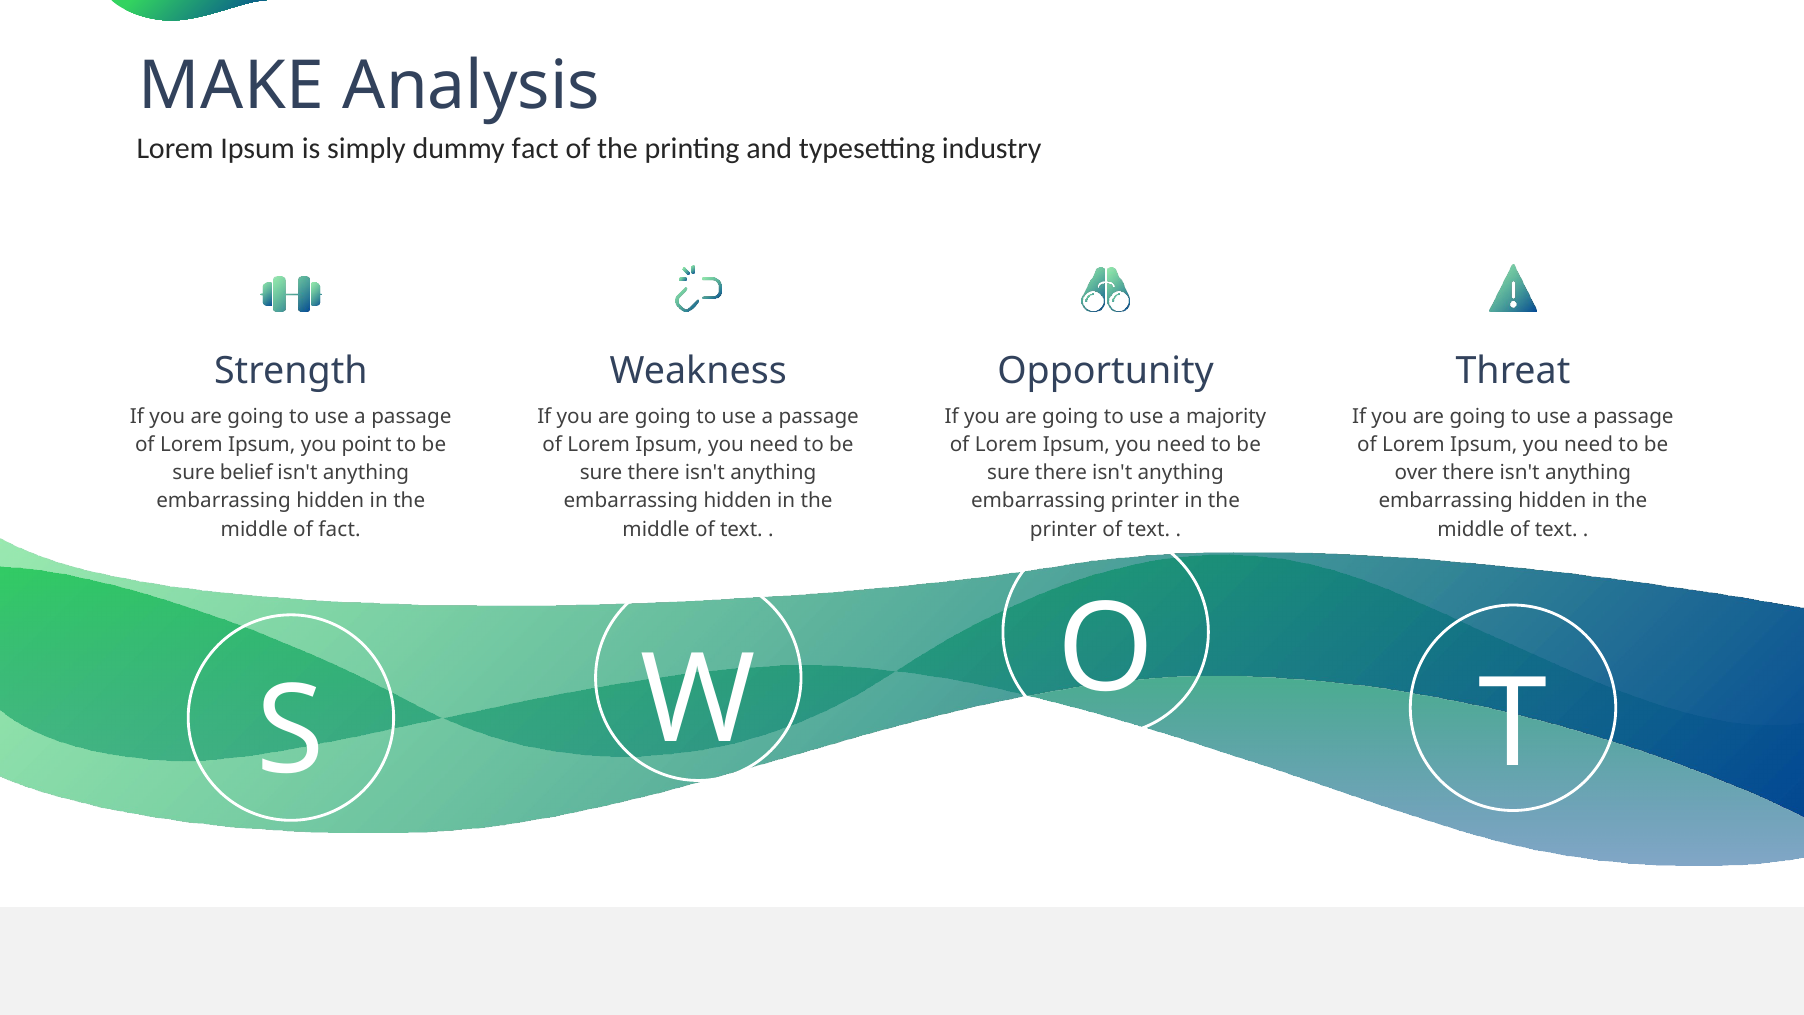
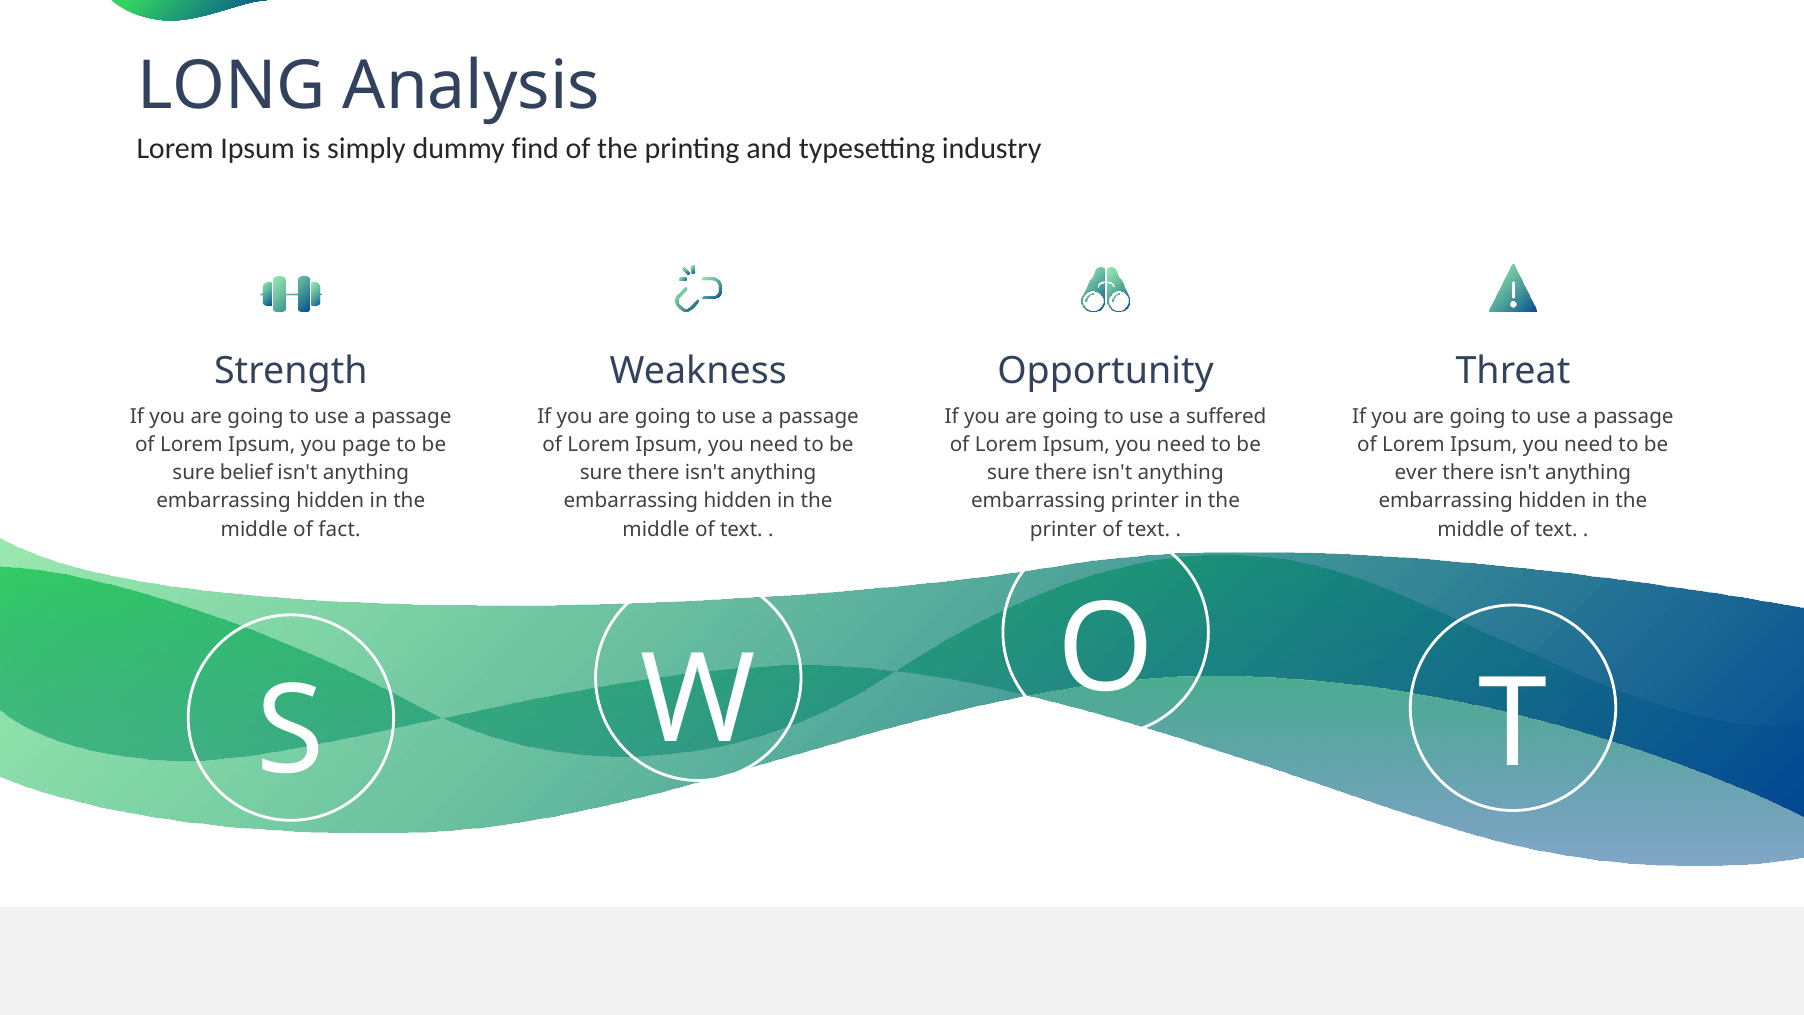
MAKE: MAKE -> LONG (232, 86)
dummy fact: fact -> find (535, 148)
majority: majority -> suffered (1226, 416)
point: point -> page (366, 445)
over: over -> ever (1416, 473)
